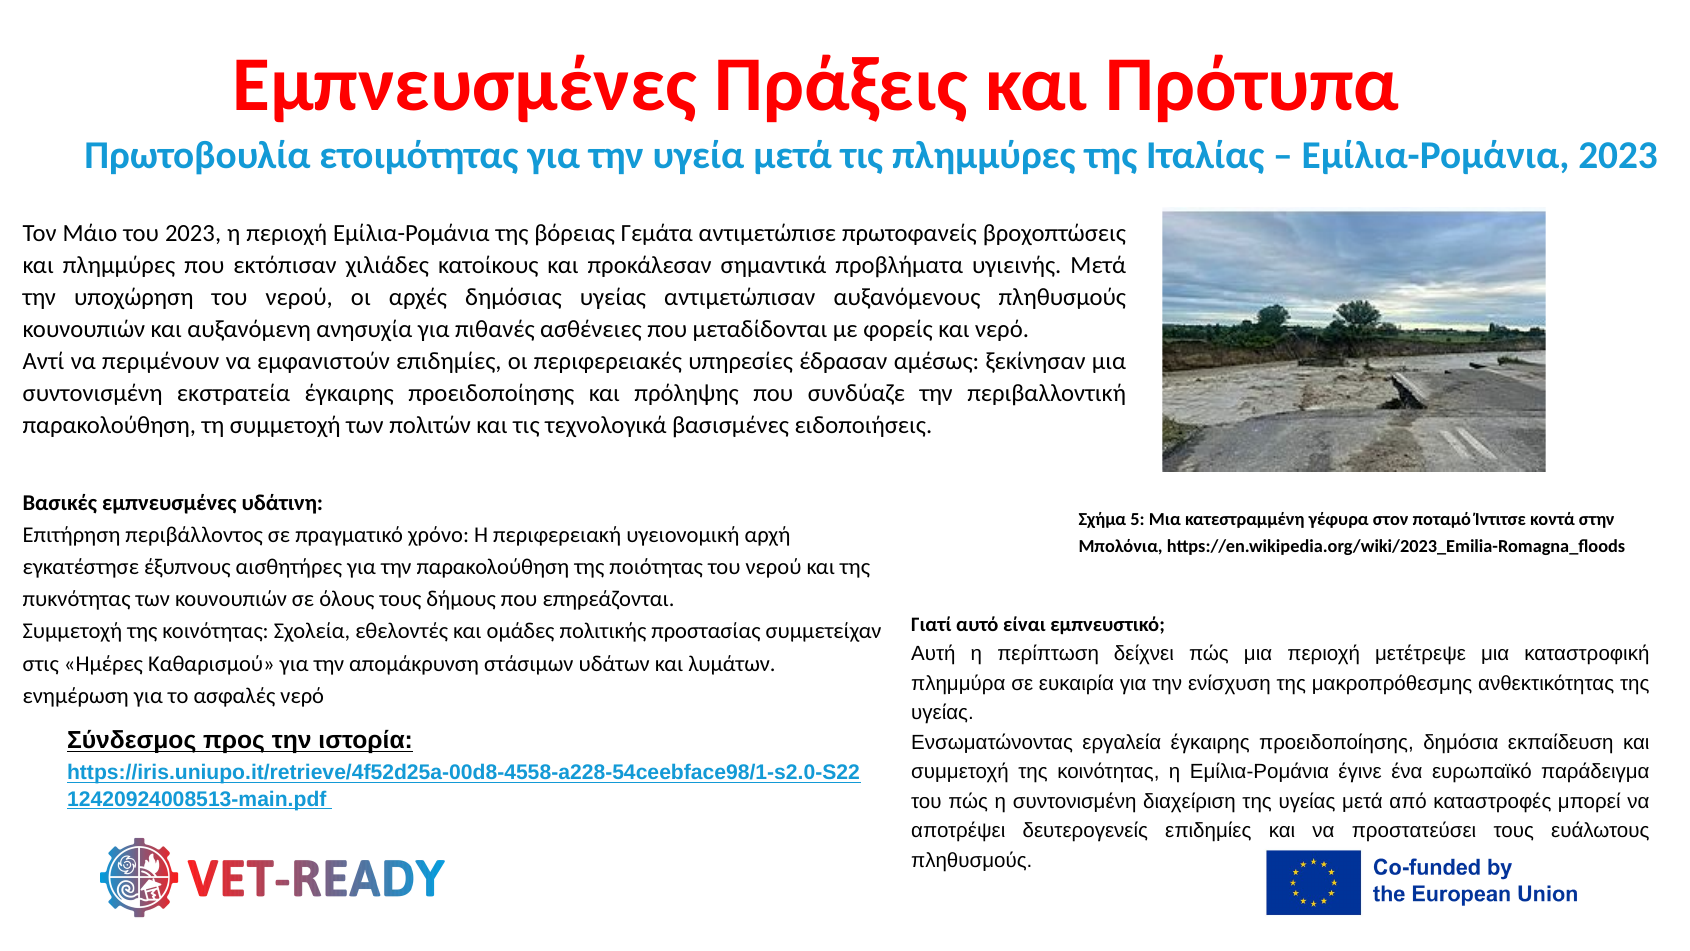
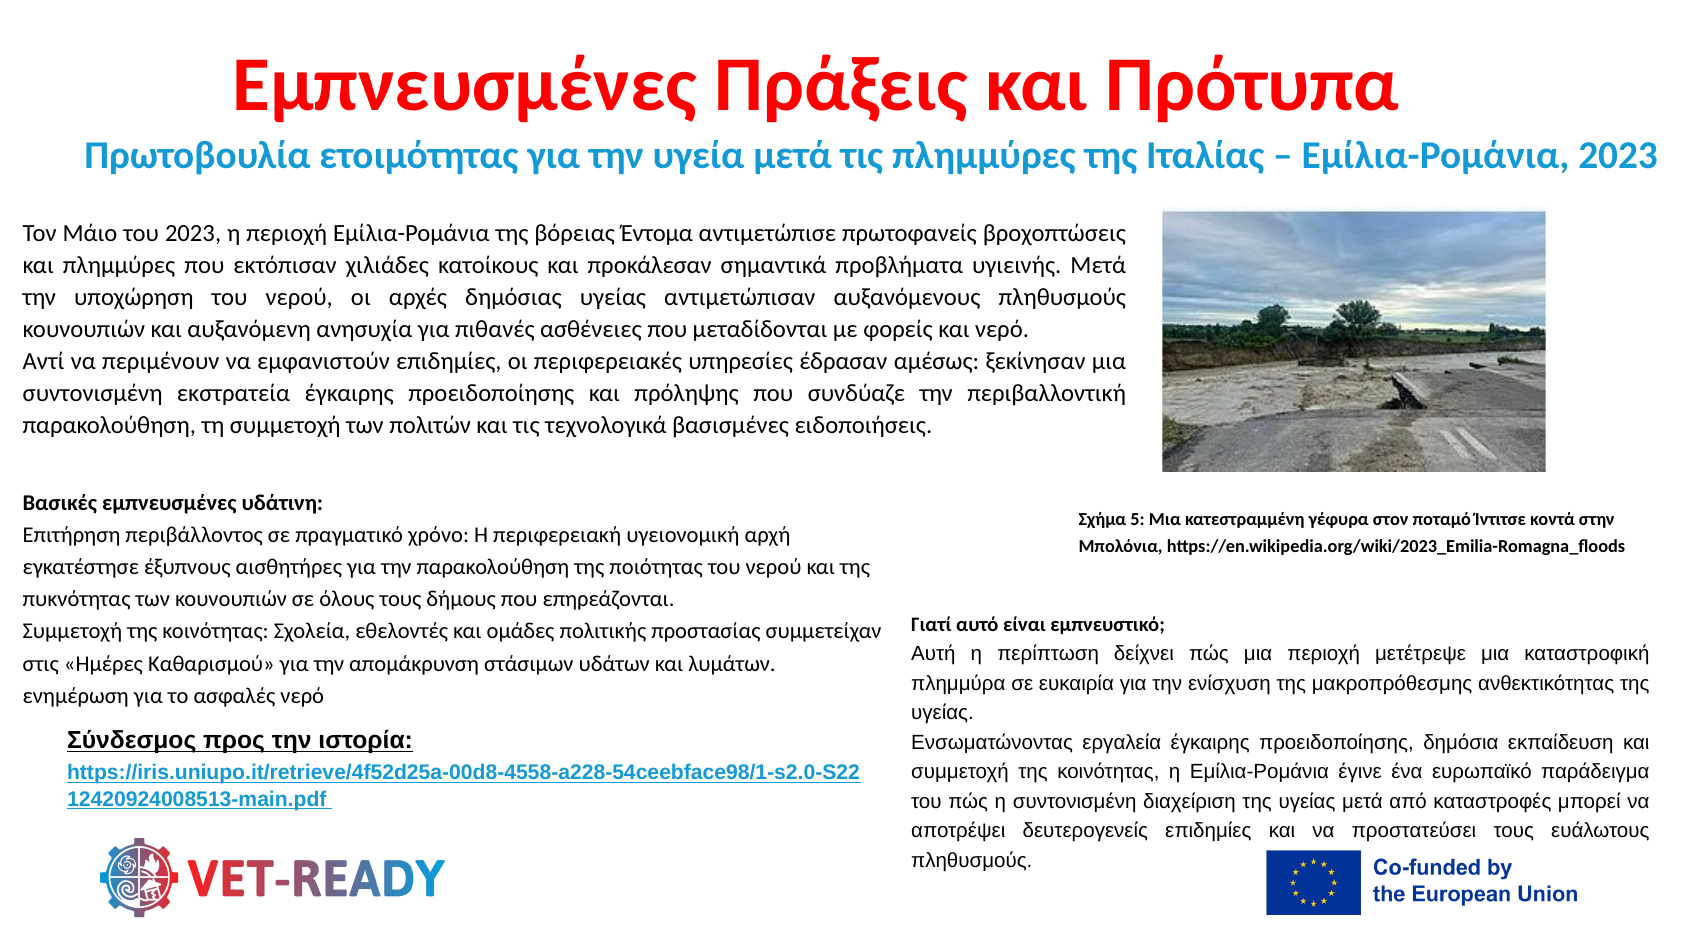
Γεμάτα: Γεμάτα -> Έντομα (657, 233)
